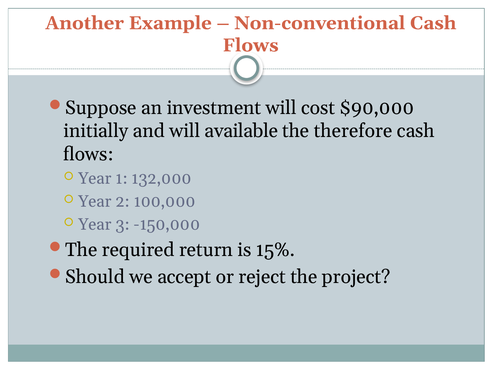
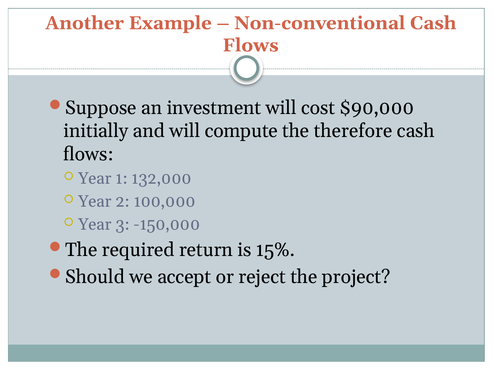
available: available -> compute (241, 131)
